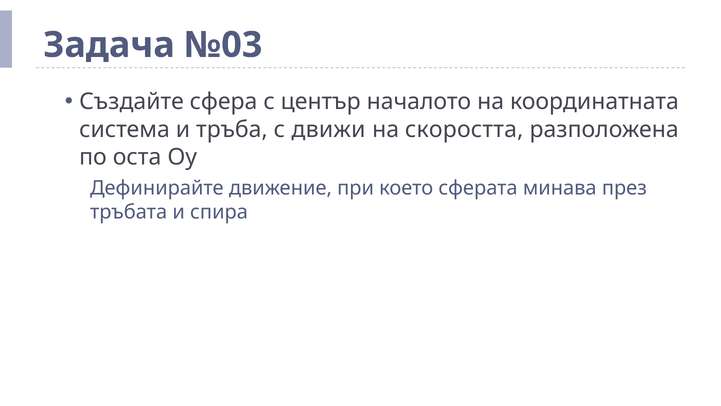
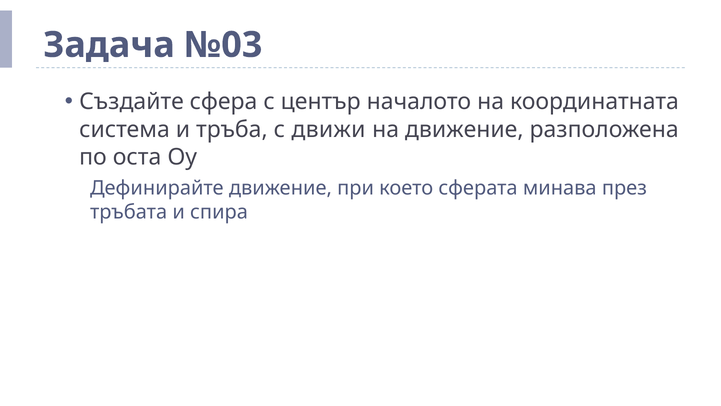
на скоростта: скоростта -> движение (464, 129)
